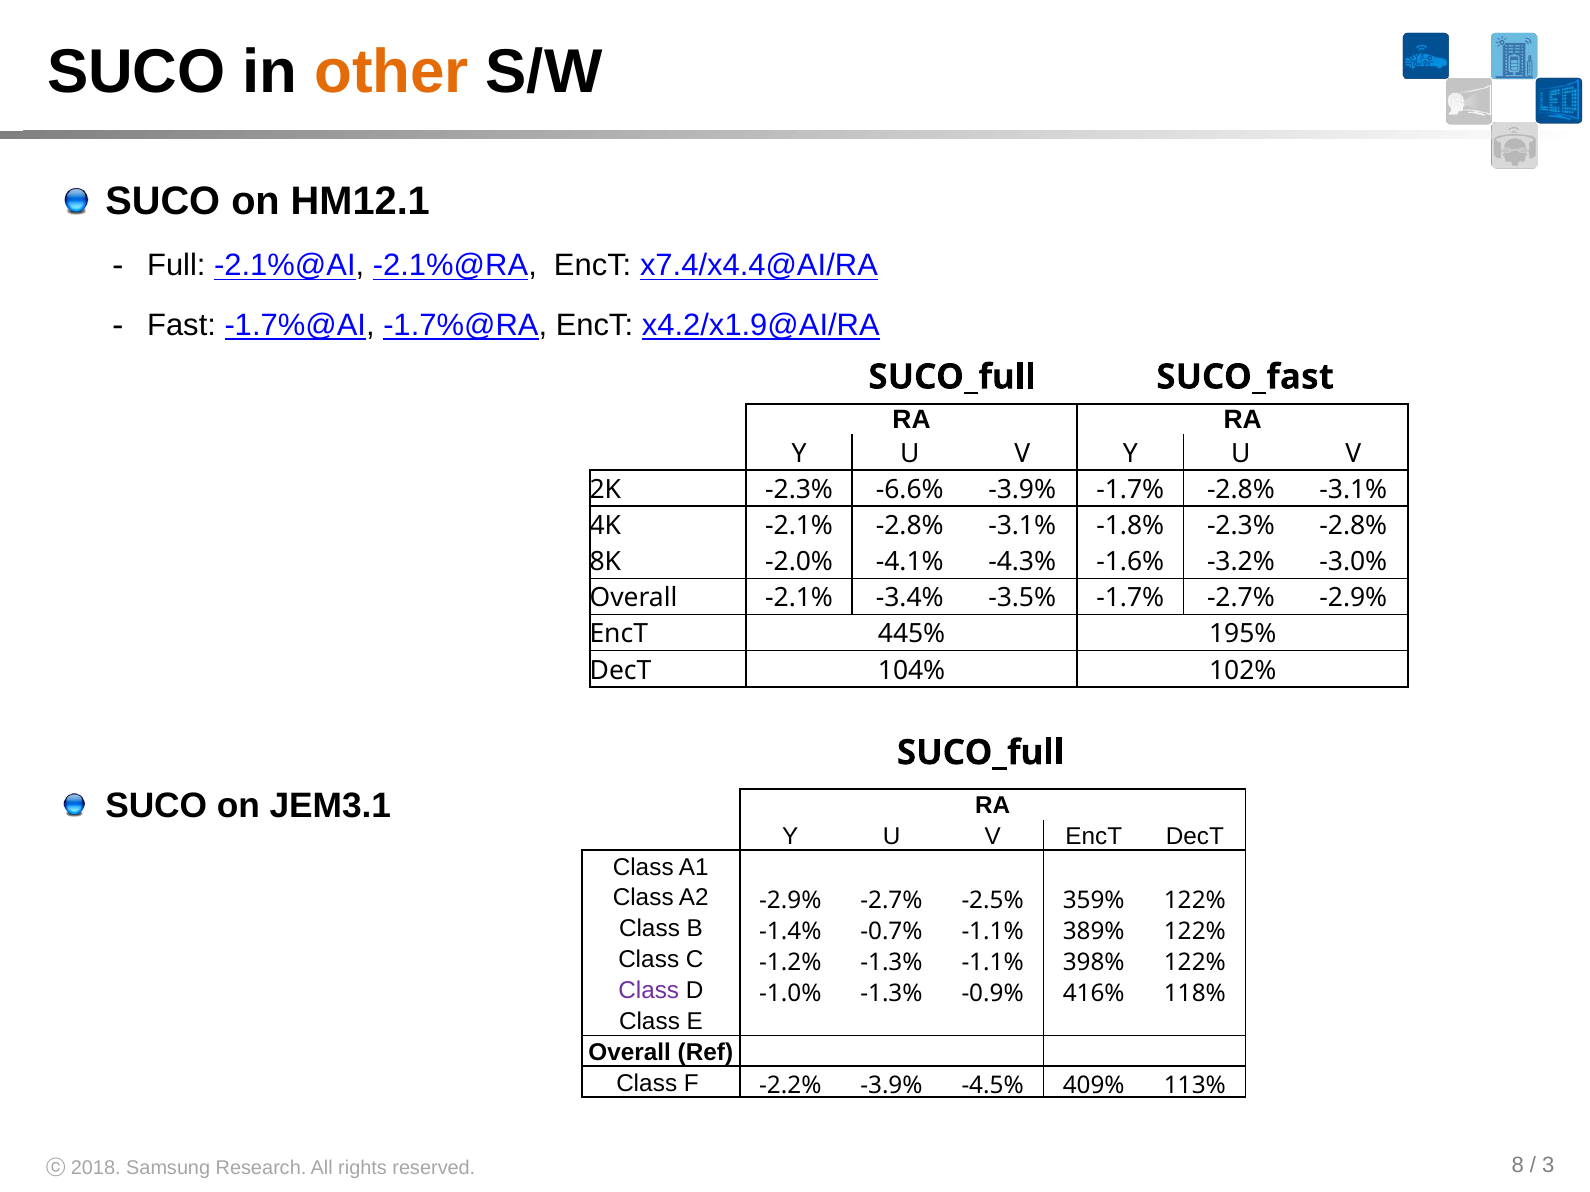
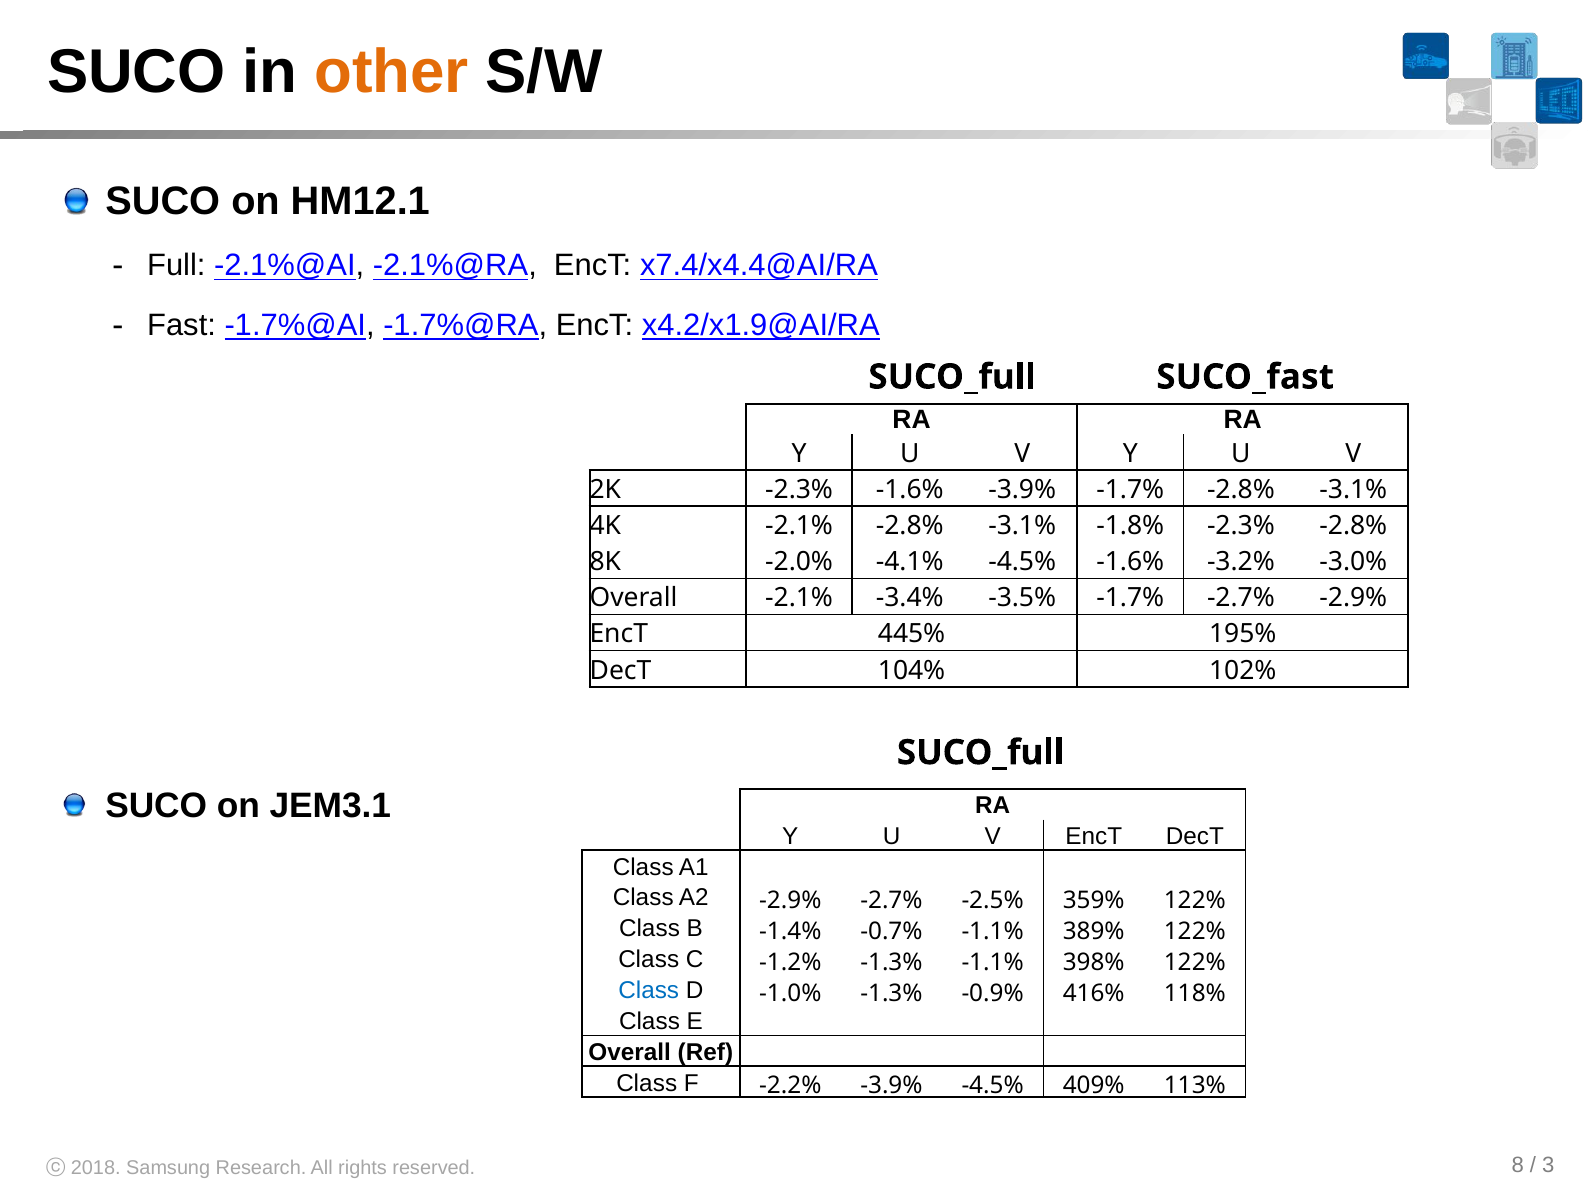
-2.3% -6.6%: -6.6% -> -1.6% (910, 490)
-4.1% -4.3%: -4.3% -> -4.5% (1022, 562)
Class colour: purple -> blue (649, 991)
